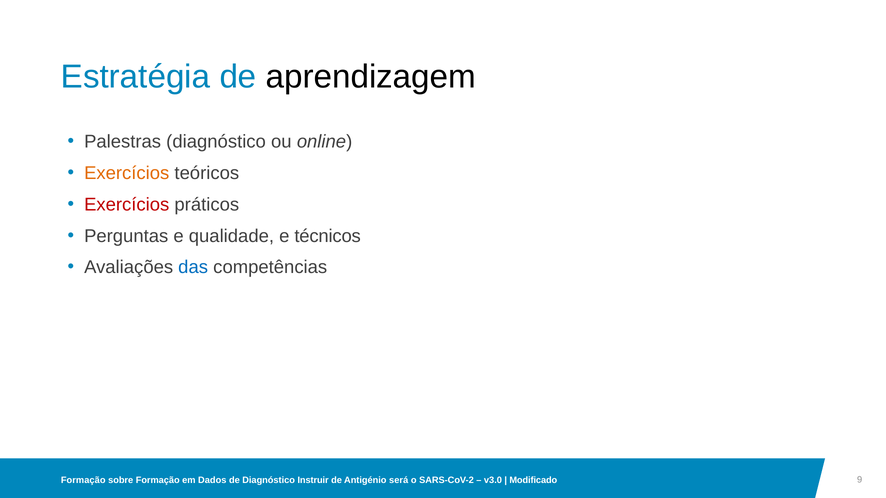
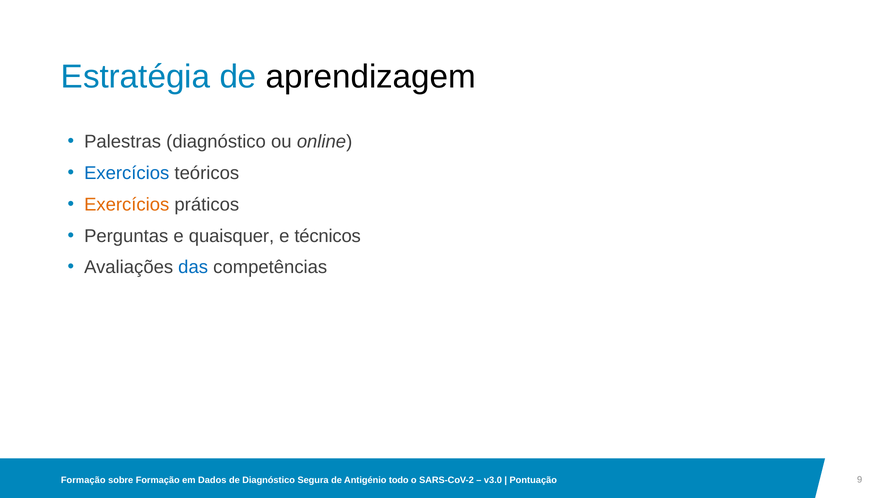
Exercícios colour: orange -> blue (127, 173)
Exercícios colour: red -> orange (127, 205)
qualidade: qualidade -> quaisquer (231, 236)
Instruir: Instruir -> Segura (313, 481)
será: será -> todo (399, 481)
Modificado: Modificado -> Pontuação (533, 481)
